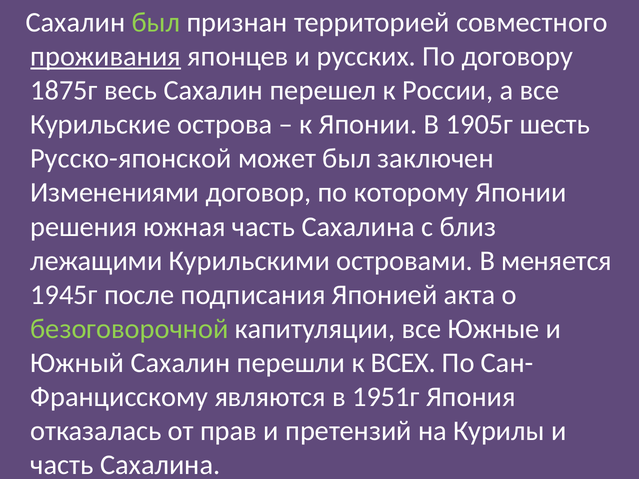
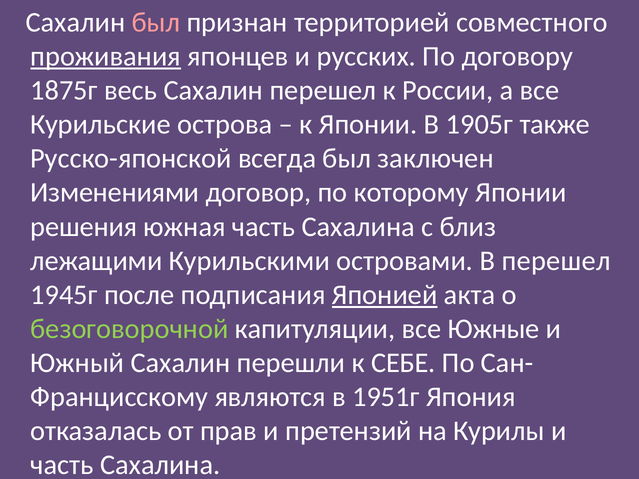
был colour: light green -> pink (156, 22)
шесть: шесть -> также (555, 124)
может: может -> всегда (277, 159)
В меняется: меняется -> перешел (556, 261)
Японией underline: none -> present (385, 295)
ВСЕХ: ВСЕХ -> СЕБЕ (403, 363)
